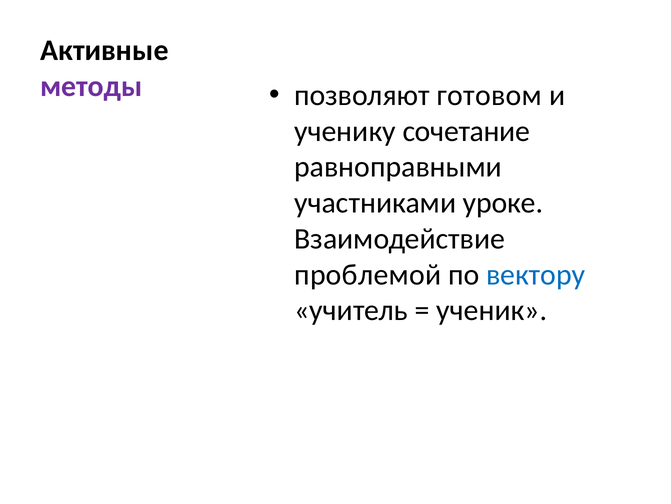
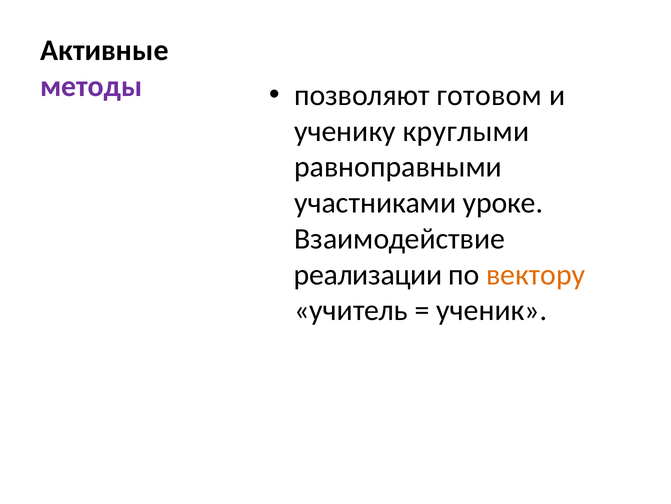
сочетание: сочетание -> круглыми (466, 131)
проблемой: проблемой -> реализации (368, 274)
вектору colour: blue -> orange (536, 274)
